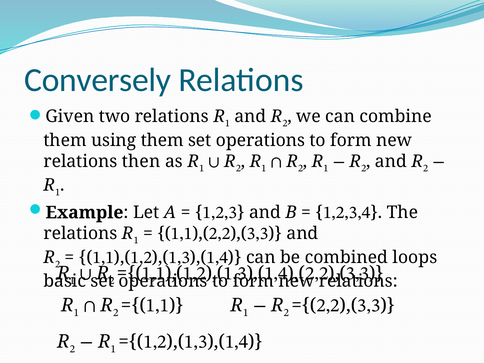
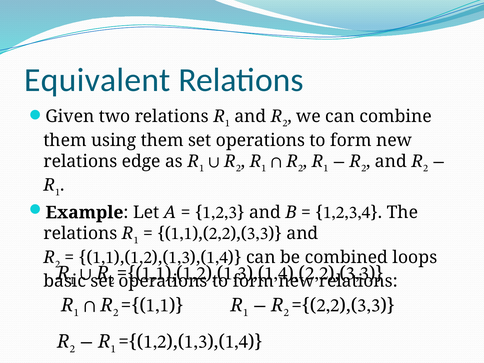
Conversely: Conversely -> Equivalent (97, 80)
then: then -> edge (141, 161)
